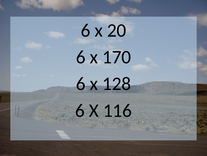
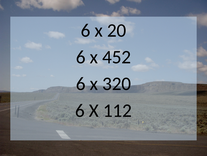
170: 170 -> 452 (117, 57)
128: 128 -> 320 (117, 83)
116: 116 -> 112 (117, 110)
